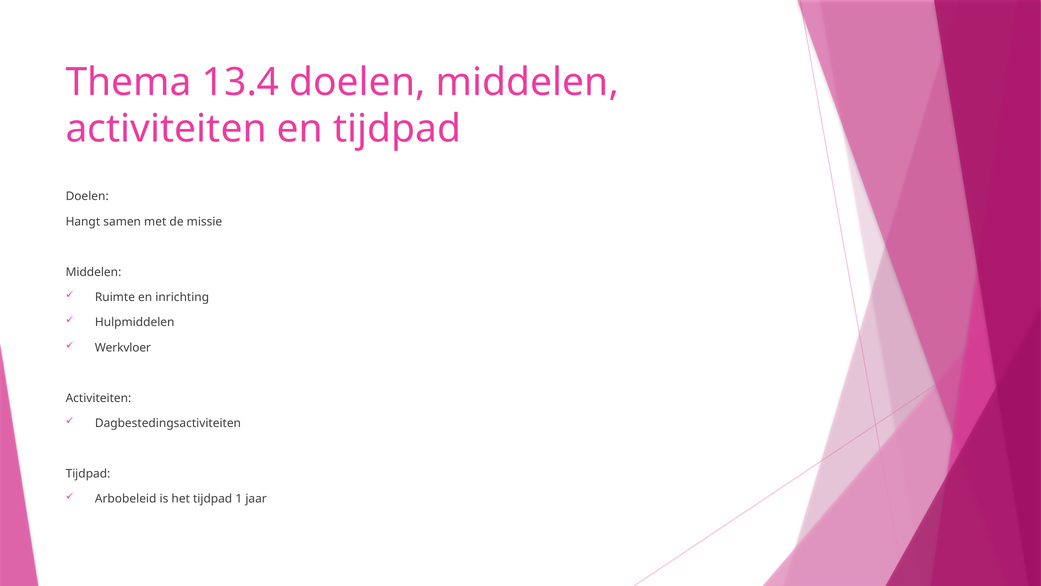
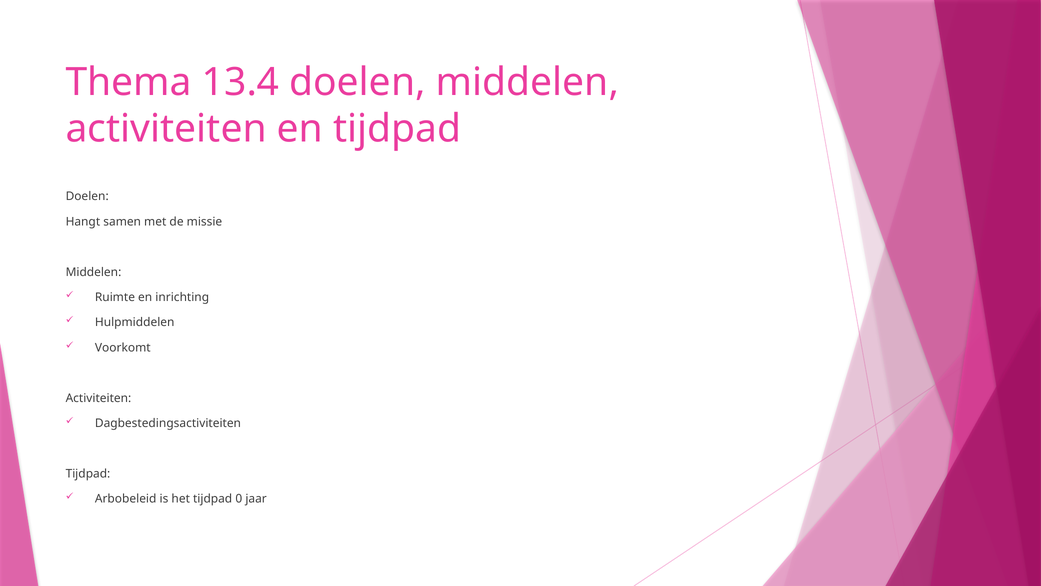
Werkvloer: Werkvloer -> Voorkomt (123, 347)
1: 1 -> 0 (239, 498)
